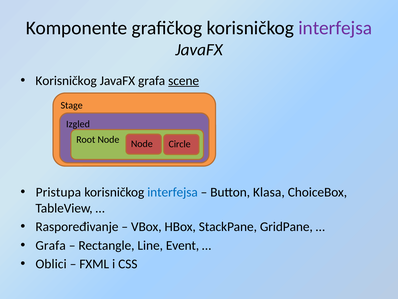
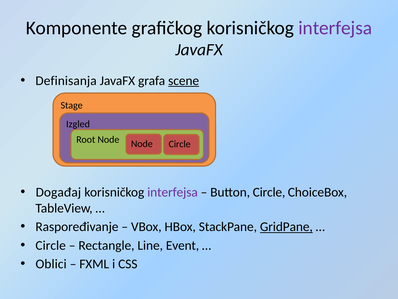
Korisničkog: Korisničkog -> Definisanja (66, 81)
Pristupa: Pristupa -> Događaj (58, 192)
interfejsa colour: blue -> purple (173, 192)
Button Klasa: Klasa -> Circle (269, 192)
GridPane underline: none -> present (286, 226)
Grafa: Grafa -> Circle (51, 245)
